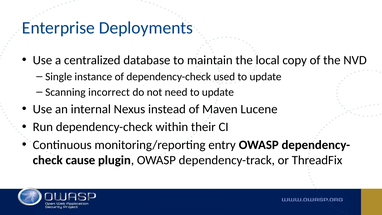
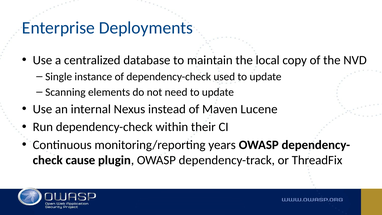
incorrect: incorrect -> elements (109, 92)
entry: entry -> years (222, 145)
